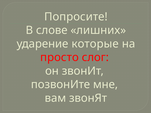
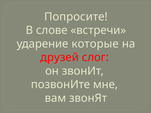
лишних: лишних -> встречи (98, 30)
просто: просто -> друзей (59, 57)
